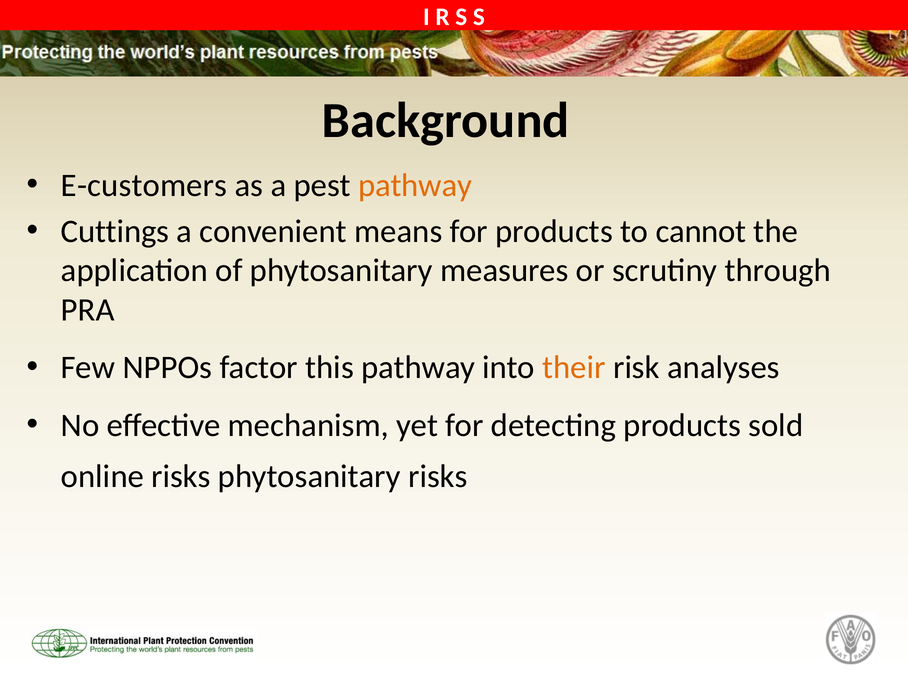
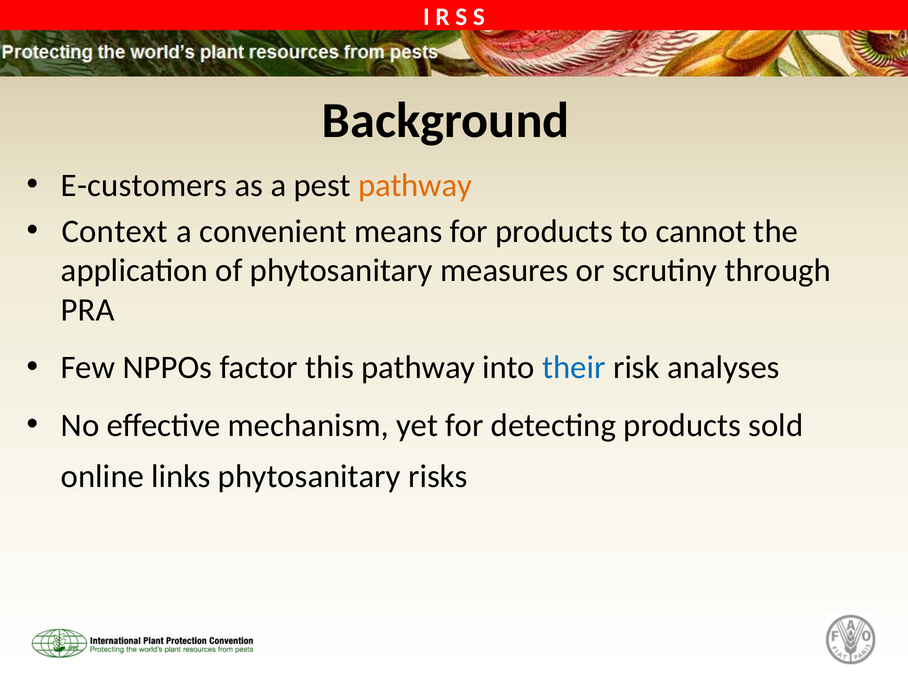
Cuttings: Cuttings -> Context (115, 231)
their colour: orange -> blue (574, 368)
online risks: risks -> links (181, 476)
